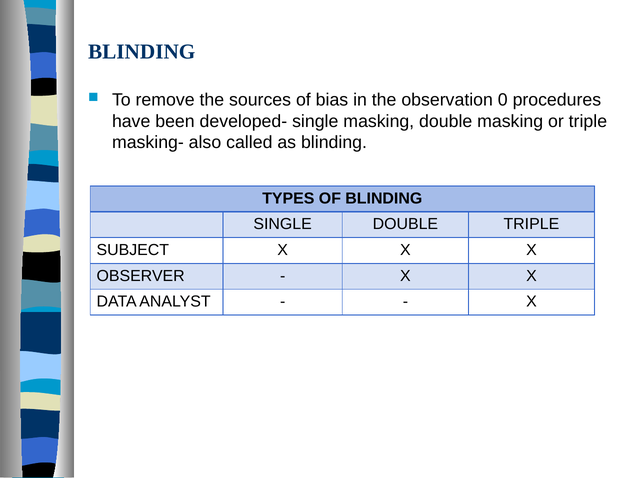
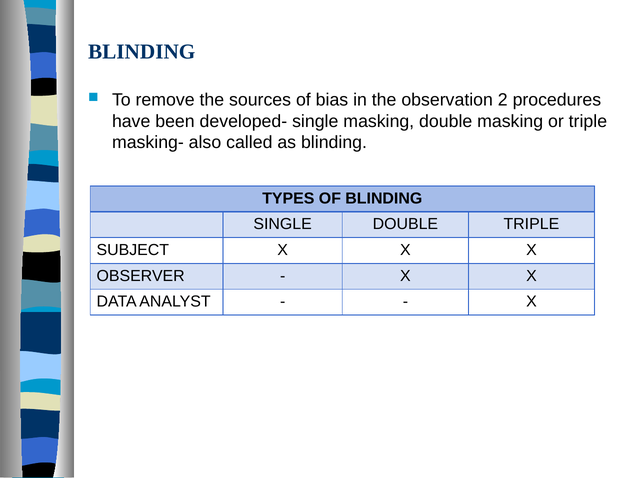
0: 0 -> 2 (503, 100)
